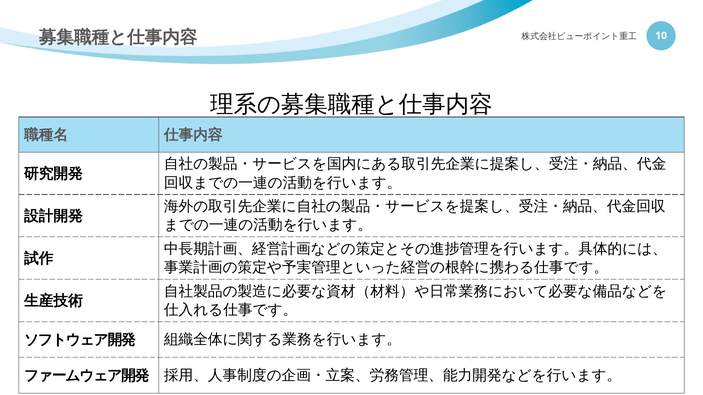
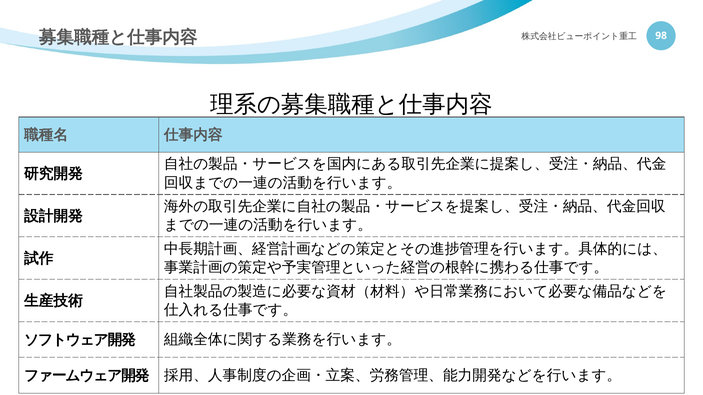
10: 10 -> 98 (661, 36)
